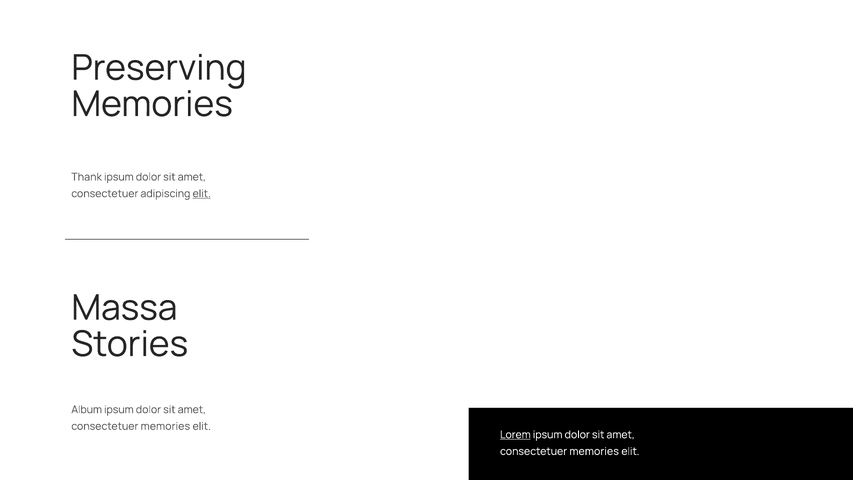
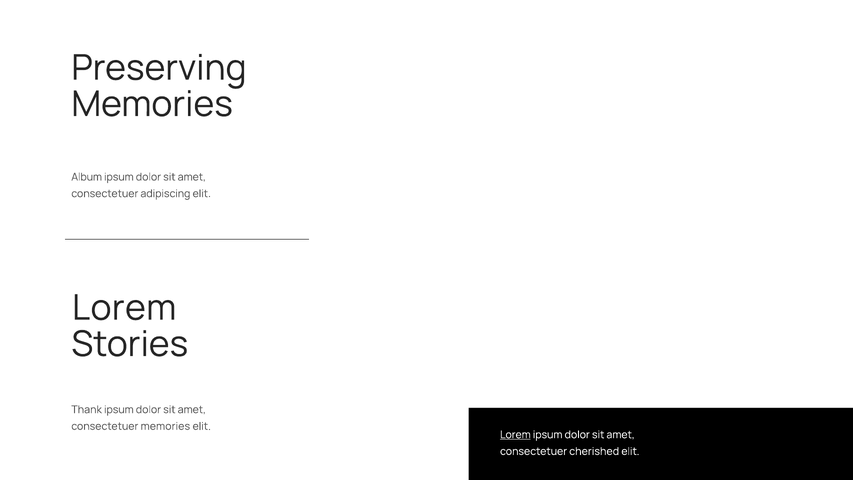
Thank: Thank -> Album (87, 177)
elit underline: present -> none (202, 194)
Massa: Massa -> Lorem (124, 308)
Album: Album -> Thank (87, 409)
memories: memories -> cherished (594, 451)
